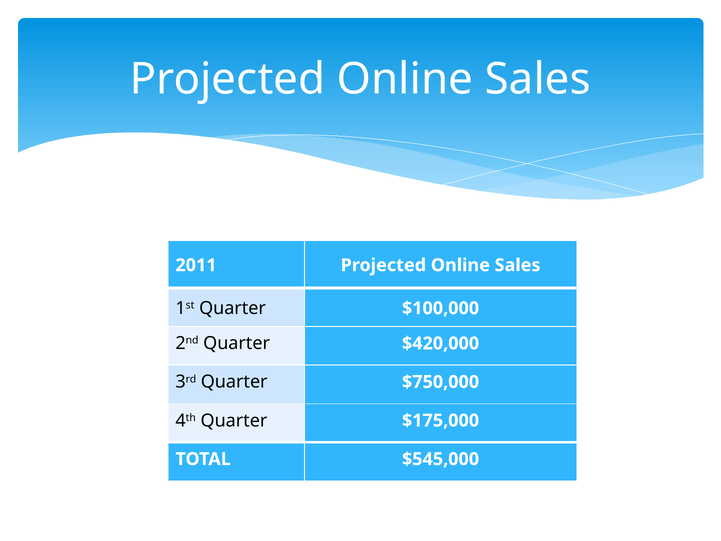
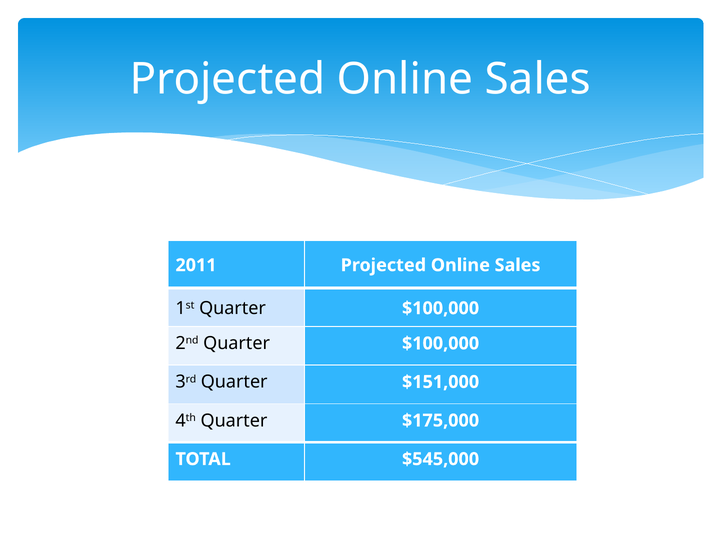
2nd Quarter $420,000: $420,000 -> $100,000 (441, 343)
$750,000: $750,000 -> $151,000 (441, 382)
